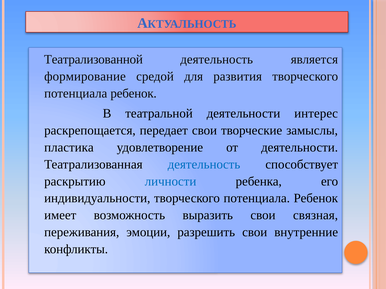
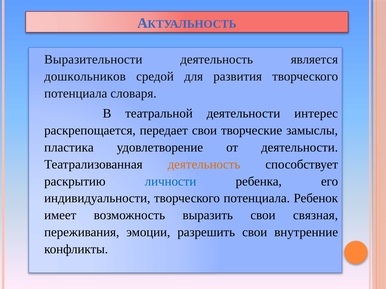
Театрализованной: Театрализованной -> Выразительности (93, 60)
формирование: формирование -> дошкольников (85, 77)
ребенок: ребенок -> словаря (134, 93)
деятельность colour: blue -> orange (204, 165)
